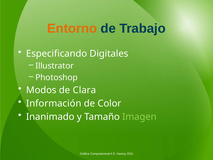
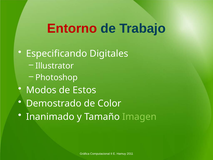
Entorno colour: orange -> red (72, 28)
Clara: Clara -> Estos (84, 90)
Información: Información -> Demostrado (54, 103)
